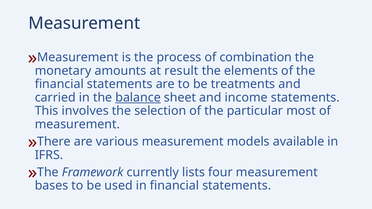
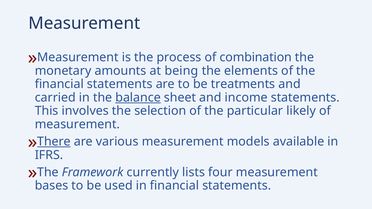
result: result -> being (181, 71)
most: most -> likely (301, 111)
There underline: none -> present (54, 142)
